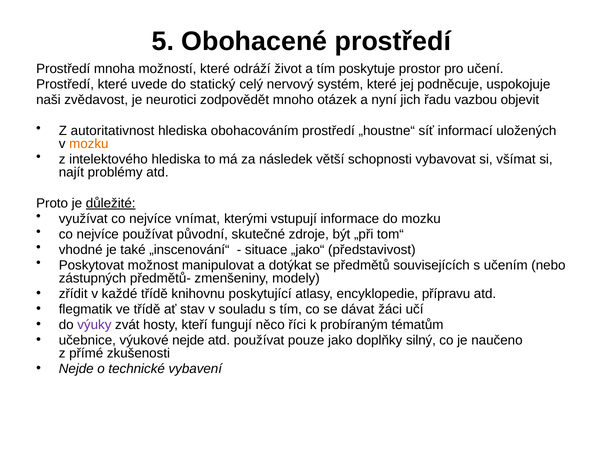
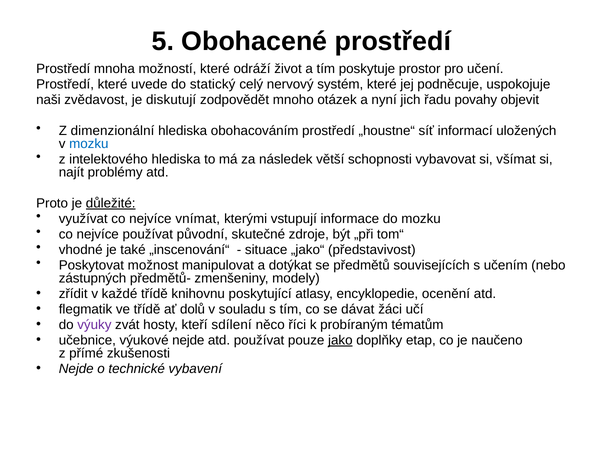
neurotici: neurotici -> diskutují (171, 100)
vazbou: vazbou -> povahy (476, 100)
autoritativnost: autoritativnost -> dimenzionální (113, 131)
mozku colour: orange -> blue (89, 144)
přípravu: přípravu -> ocenění (446, 294)
stav: stav -> dolů (193, 309)
fungují: fungují -> sdílení (232, 325)
jako underline: none -> present (340, 341)
silný: silný -> etap (421, 341)
